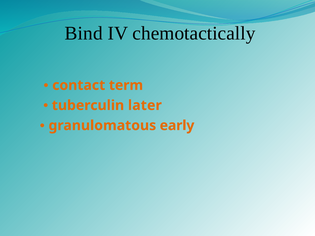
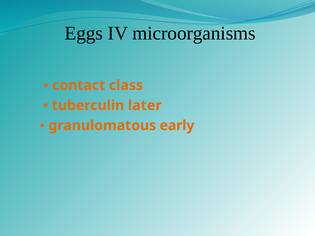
Bind: Bind -> Eggs (84, 33)
chemotactically: chemotactically -> microorganisms (194, 33)
term: term -> class (126, 85)
